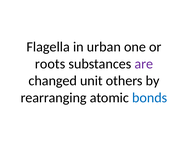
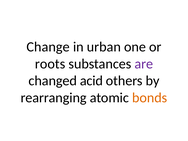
Flagella: Flagella -> Change (48, 47)
unit: unit -> acid (91, 81)
bonds colour: blue -> orange (150, 98)
